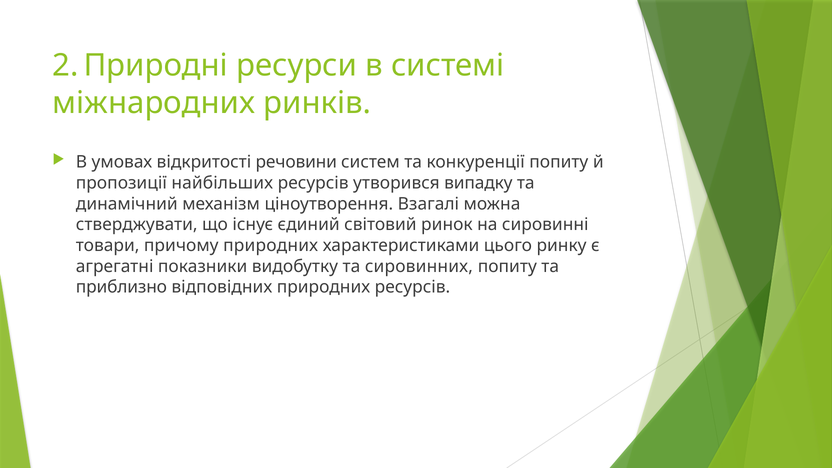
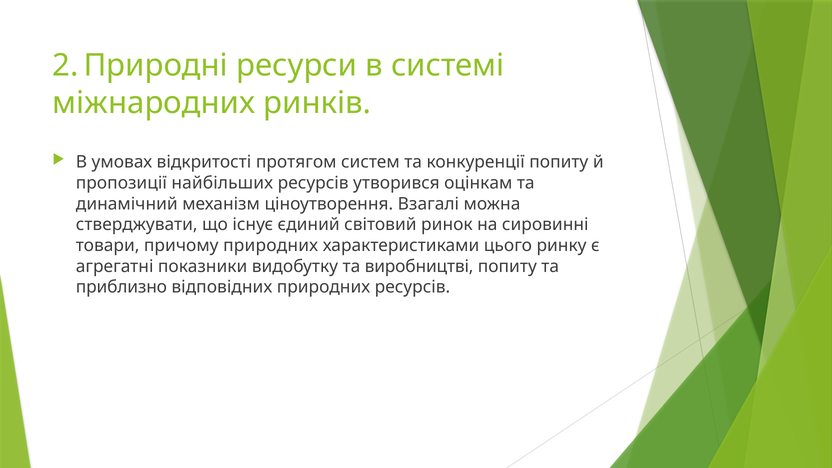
речовини: речовини -> протягом (296, 162)
випадку: випадку -> оцінкам (478, 183)
сировинних: сировинних -> виробництві (419, 266)
